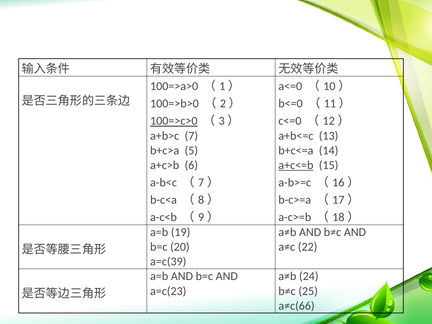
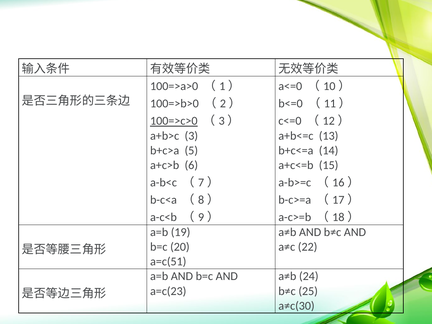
7: 7 -> 3 (191, 136)
a+c<=b underline: present -> none (296, 165)
a=c(39: a=c(39 -> a=c(51 (168, 262)
a≠c(66: a≠c(66 -> a≠c(30 (296, 306)
